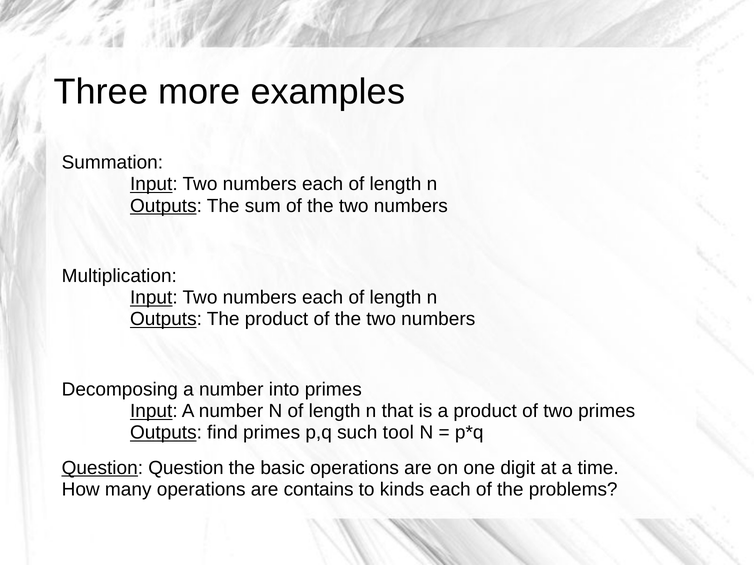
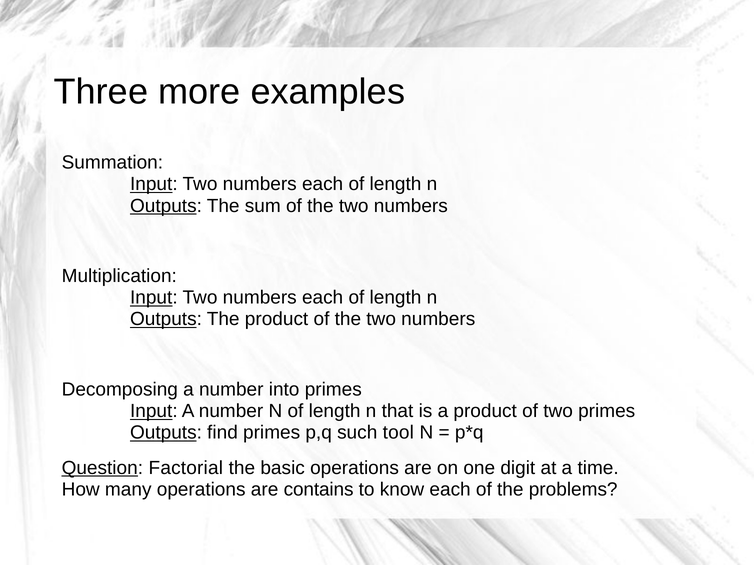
Question Question: Question -> Factorial (186, 468)
kinds: kinds -> know (402, 490)
